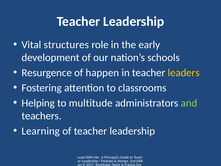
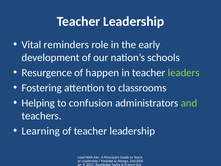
structures: structures -> reminders (66, 45)
leaders colour: yellow -> light green (184, 73)
multitude: multitude -> confusion (91, 103)
